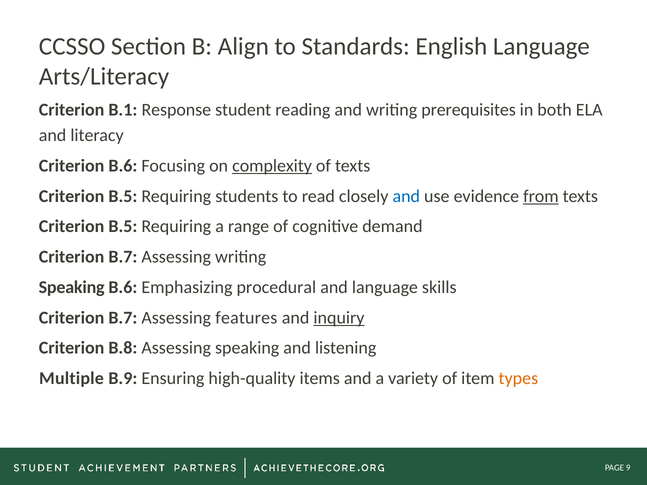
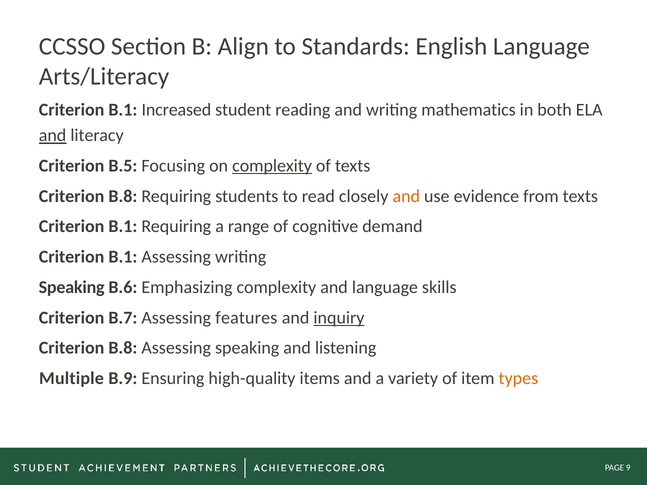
Response: Response -> Increased (176, 110)
prerequisites: prerequisites -> mathematics (469, 110)
and underline: none -> present (53, 136)
Criterion B.6: B.6 -> B.5 (123, 166)
B.5: B.5 -> B.8 (123, 196)
and colour: blue -> orange (406, 196)
from underline: present -> none (541, 196)
B.5: B.5 -> B.1 (123, 227)
B.7: B.7 -> B.1 (123, 257)
Emphasizing procedural: procedural -> complexity (276, 287)
